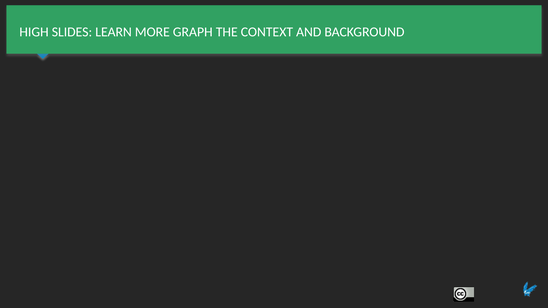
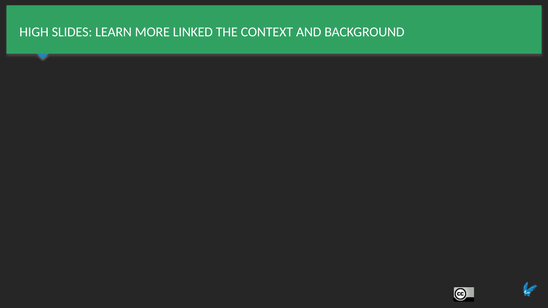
GRAPH: GRAPH -> LINKED (193, 32)
